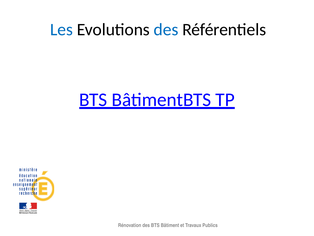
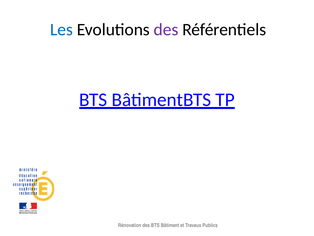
des colour: blue -> purple (166, 30)
